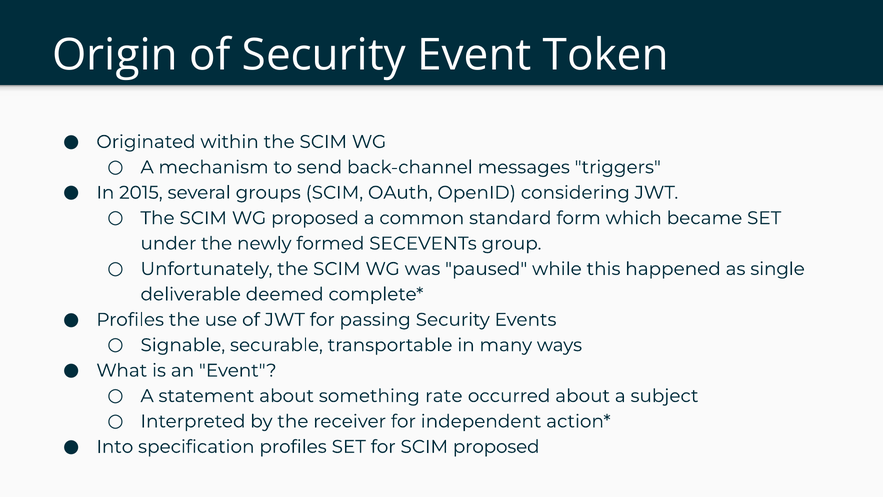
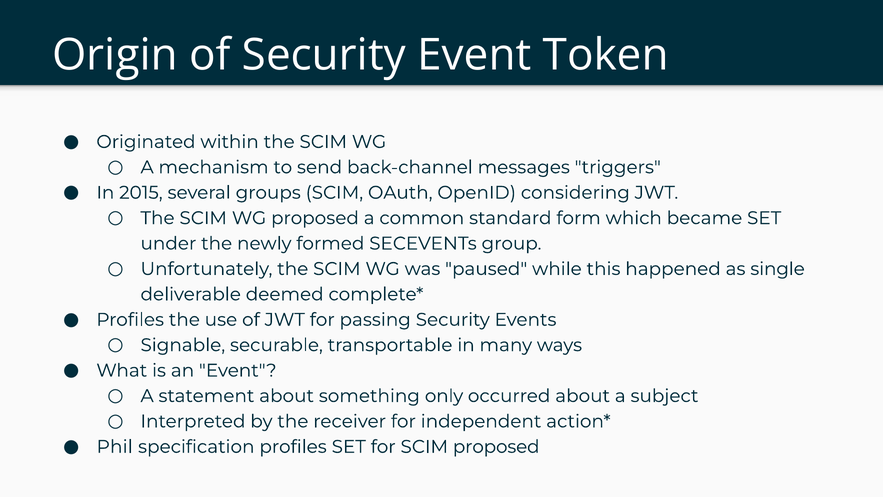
rate: rate -> only (444, 396)
Into: Into -> Phil (115, 446)
